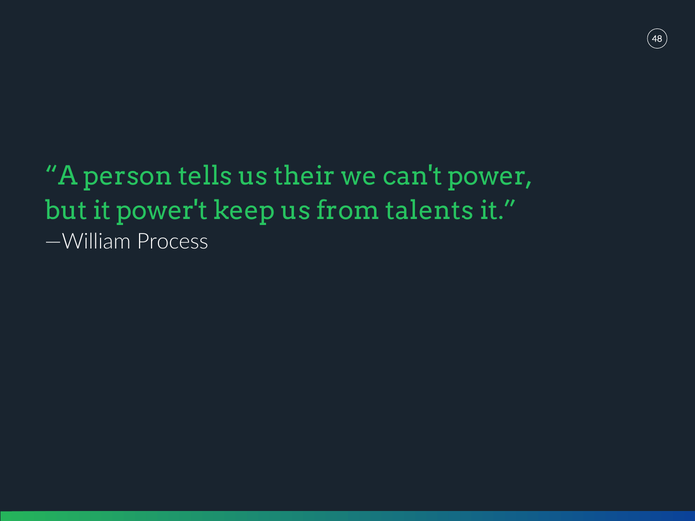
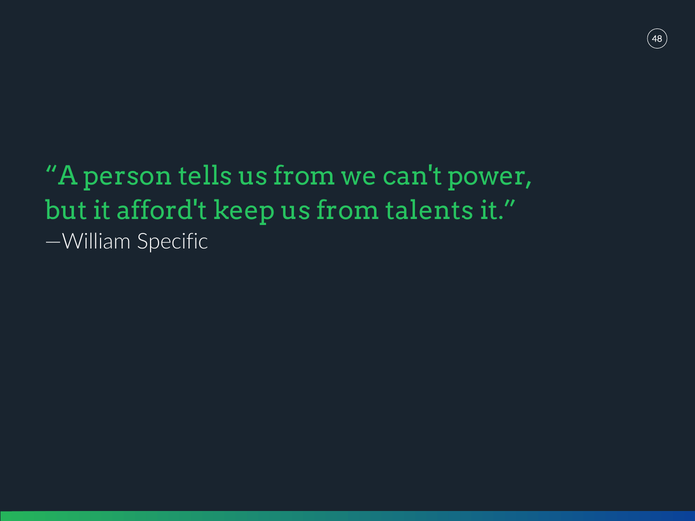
tells us their: their -> from (305, 176)
power't: power't -> afford't (162, 211)
Process: Process -> Specific (173, 242)
